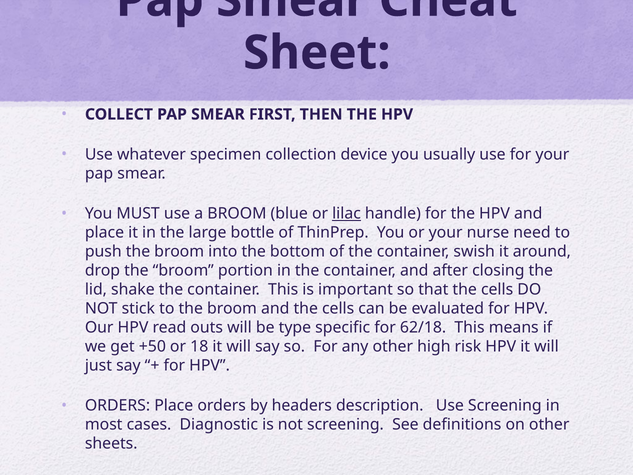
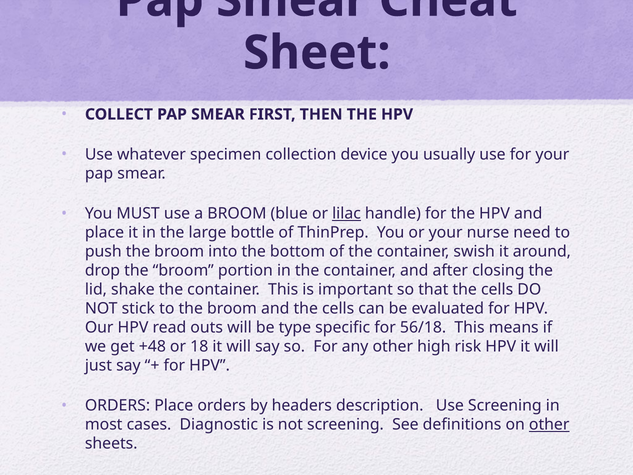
62/18: 62/18 -> 56/18 (423, 327)
+50: +50 -> +48 (152, 346)
other underline: none -> present (549, 424)
